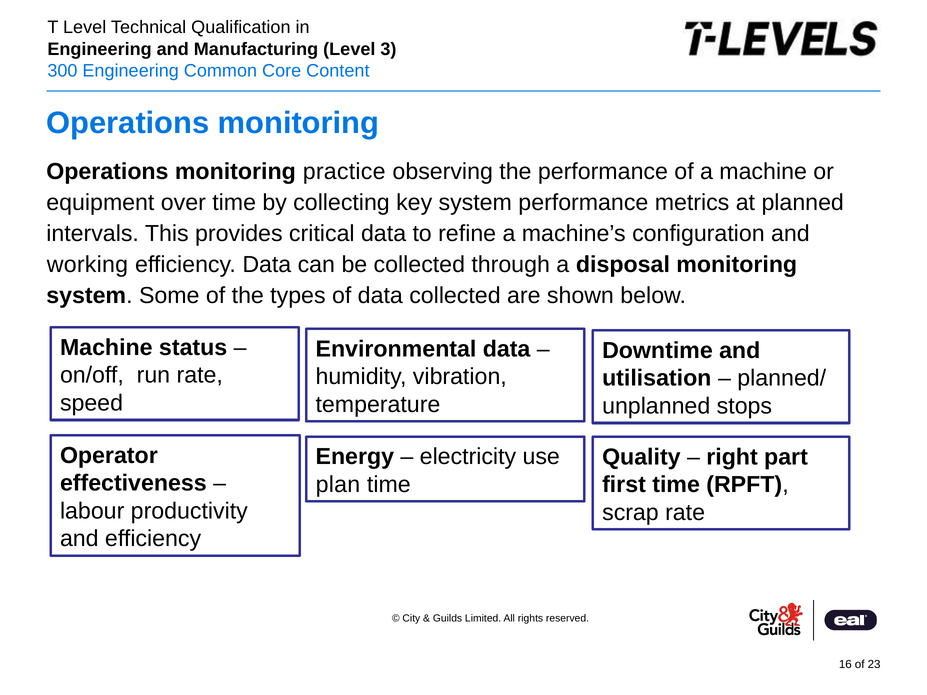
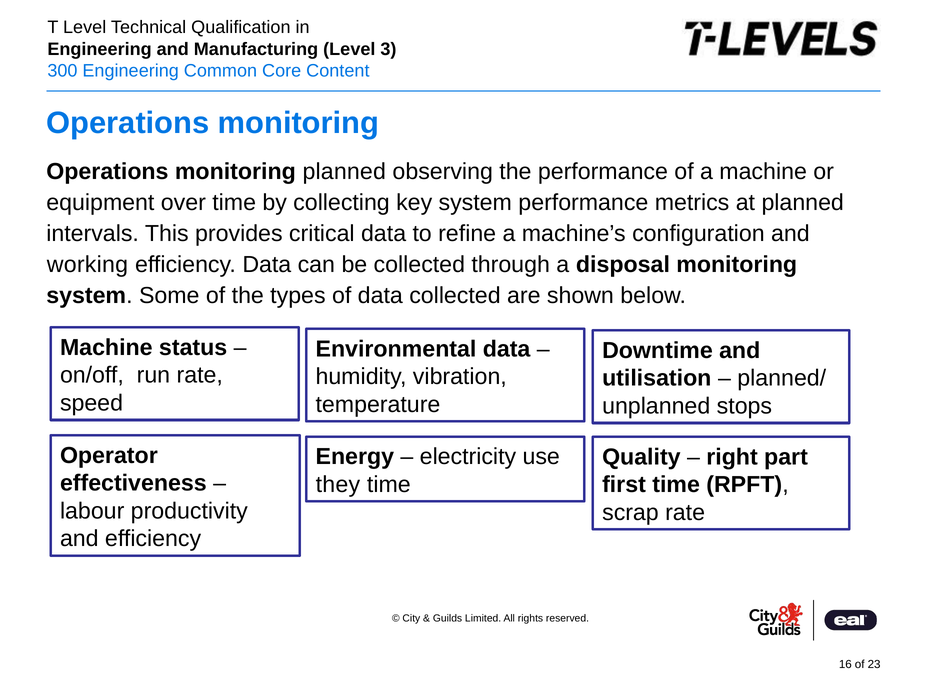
monitoring practice: practice -> planned (344, 172)
plan: plan -> they (338, 485)
